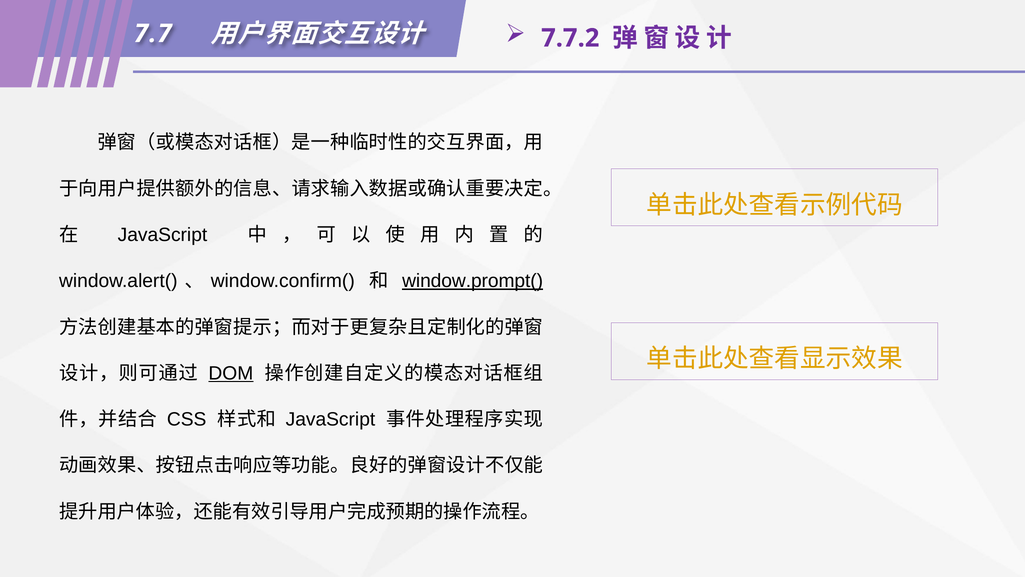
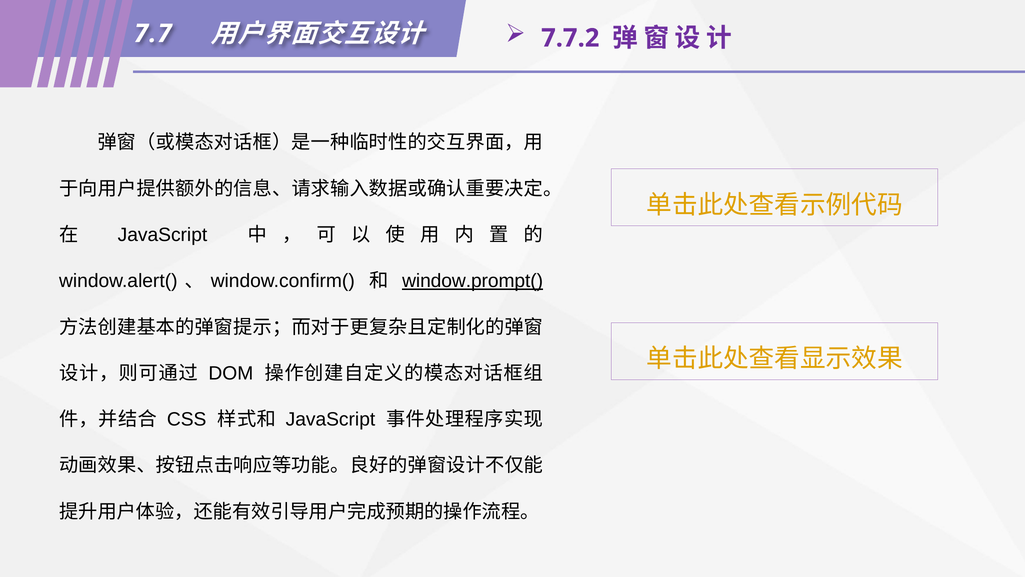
DOM underline: present -> none (231, 373)
